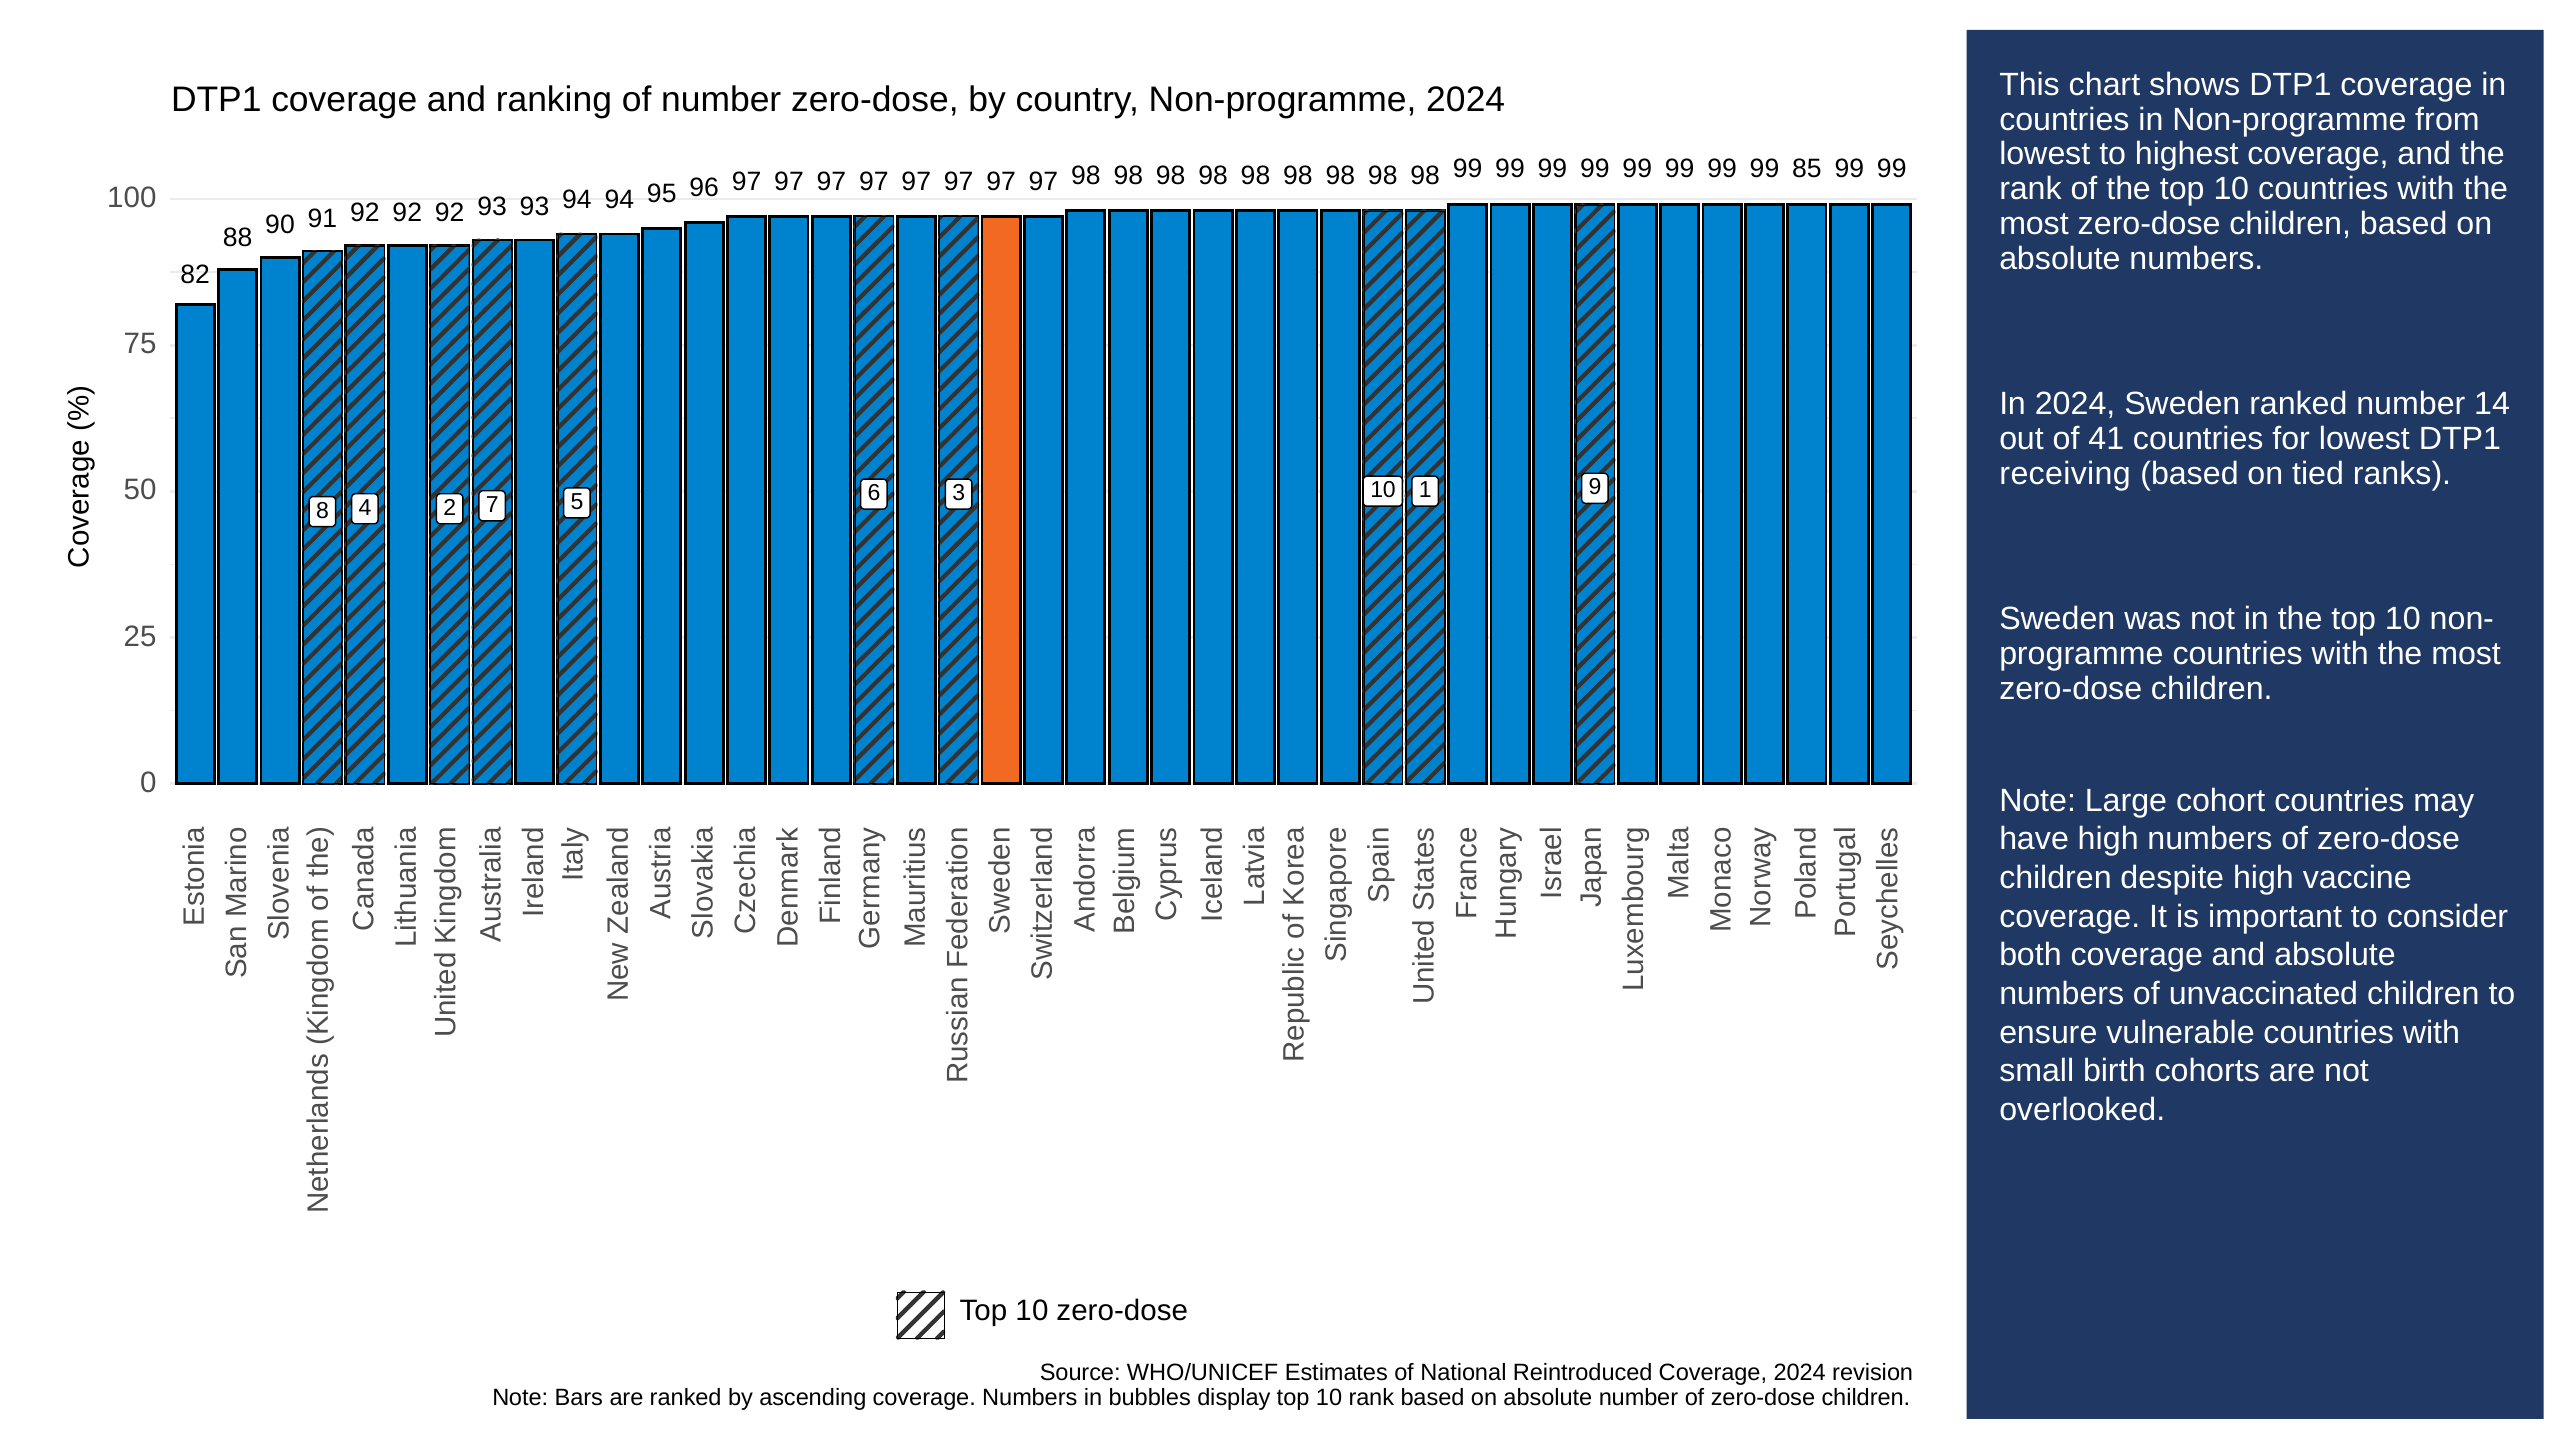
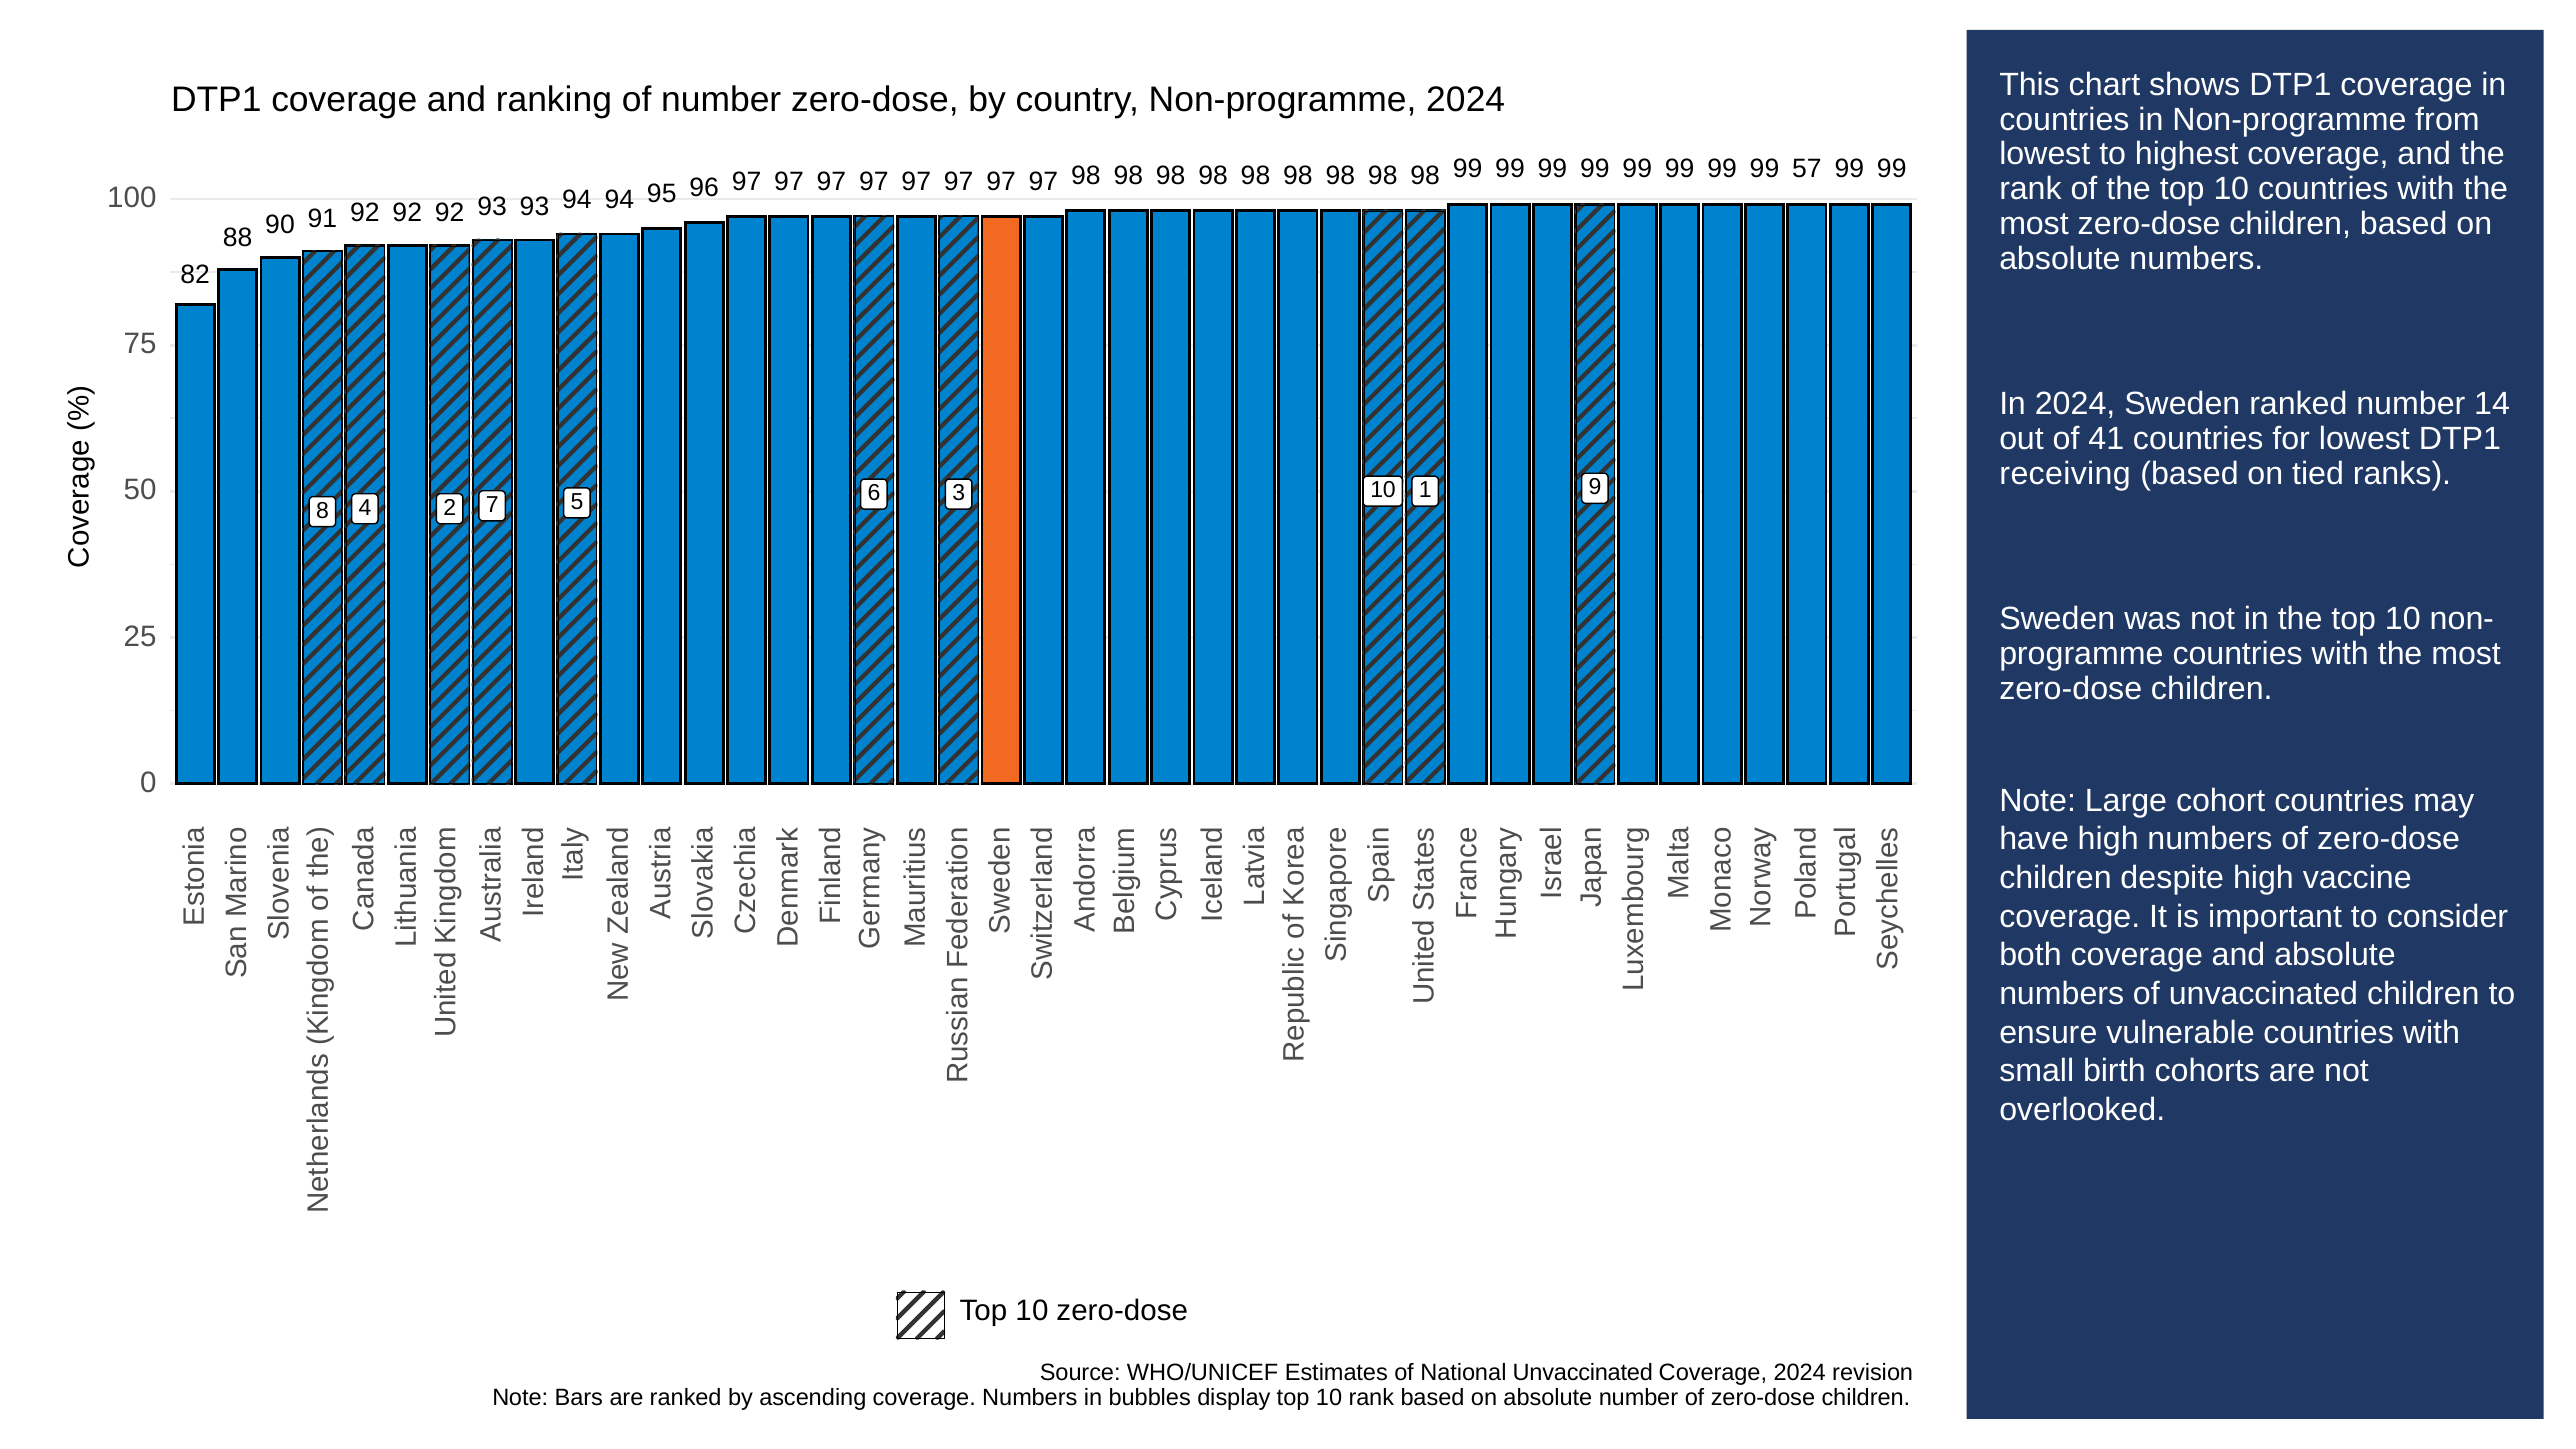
85: 85 -> 57 (1807, 169)
National Reintroduced: Reintroduced -> Unvaccinated (1583, 1373)
